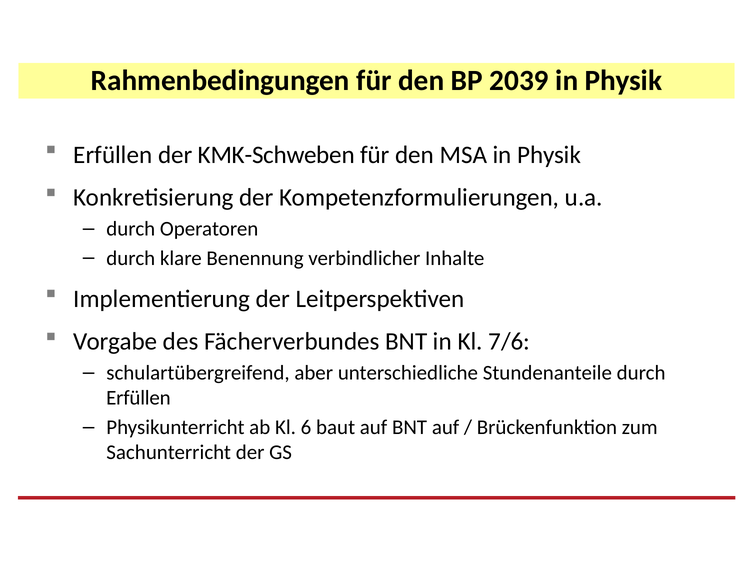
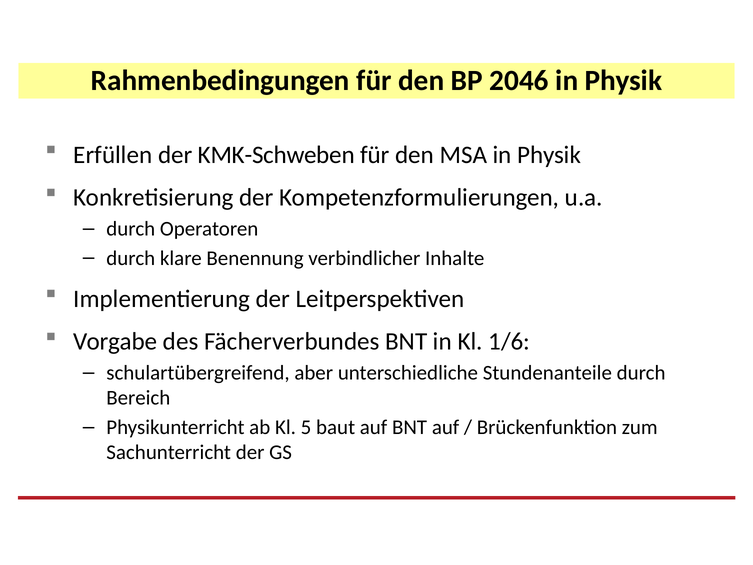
2039: 2039 -> 2046 (519, 80)
7/6: 7/6 -> 1/6 (509, 341)
Erfüllen: Erfüllen -> Bereich (138, 398)
6: 6 -> 5 (306, 427)
